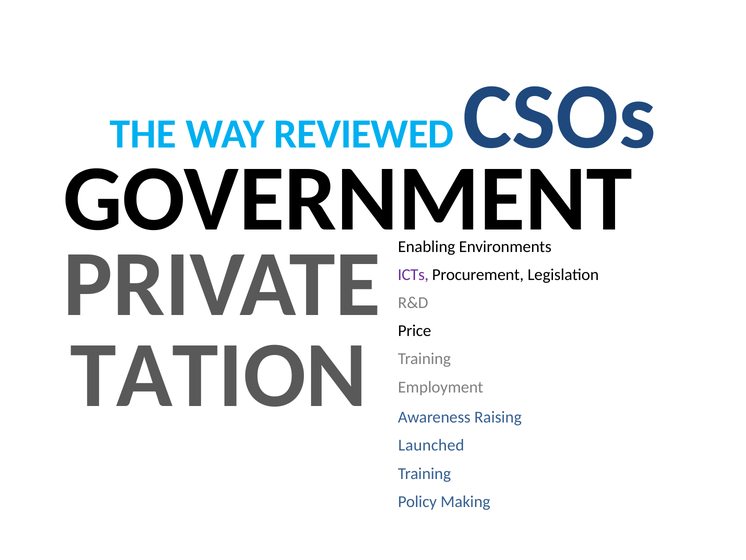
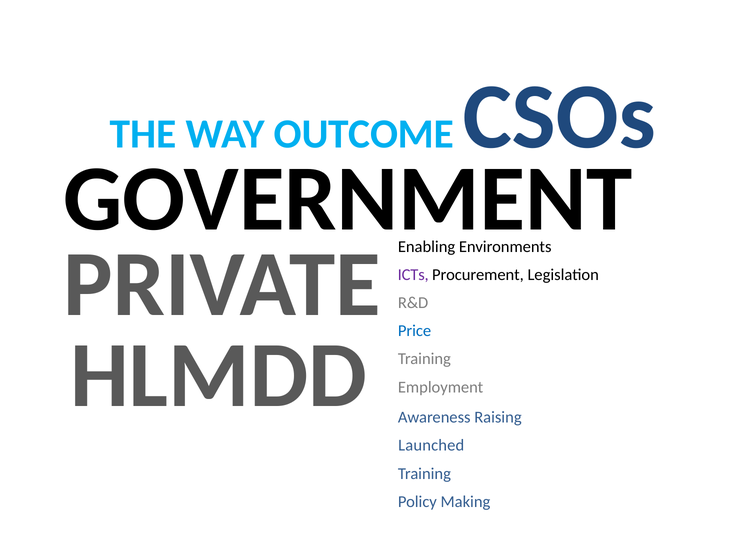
REVIEWED: REVIEWED -> OUTCOME (364, 134)
Price colour: black -> blue (415, 330)
TATION: TATION -> HLMDD (219, 375)
